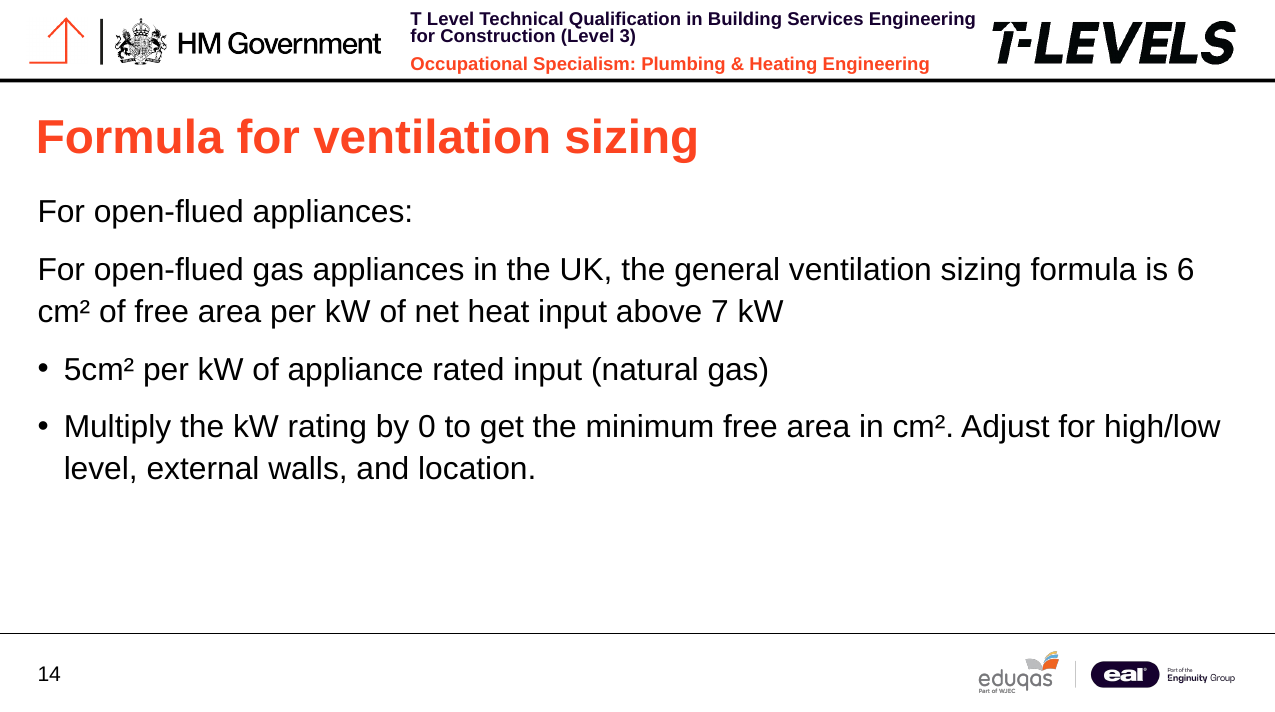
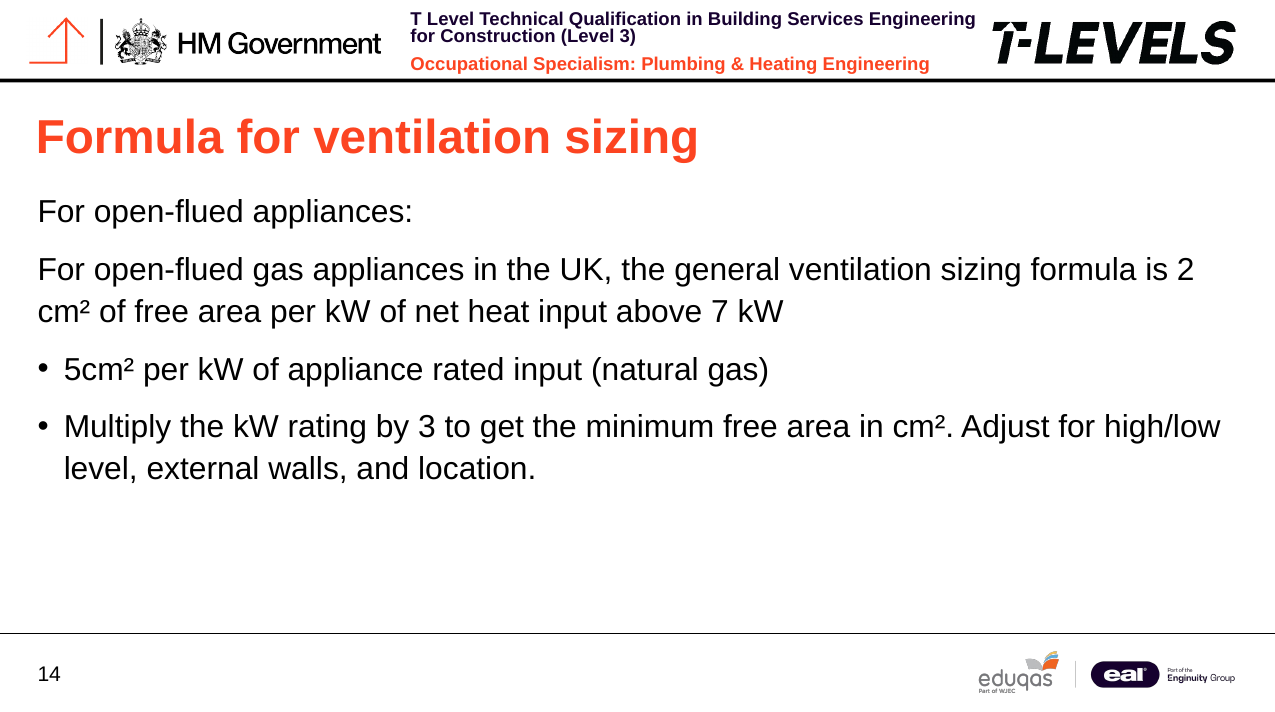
6: 6 -> 2 (1186, 270)
by 0: 0 -> 3 (427, 428)
